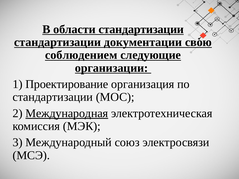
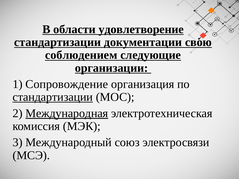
области стандартизации: стандартизации -> удовлетворение (141, 29)
Проектирование: Проектирование -> Сопровождение (67, 84)
стандартизации underline: none -> present (53, 97)
